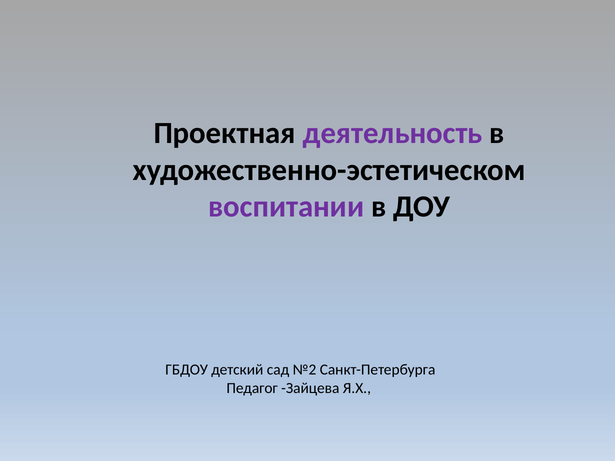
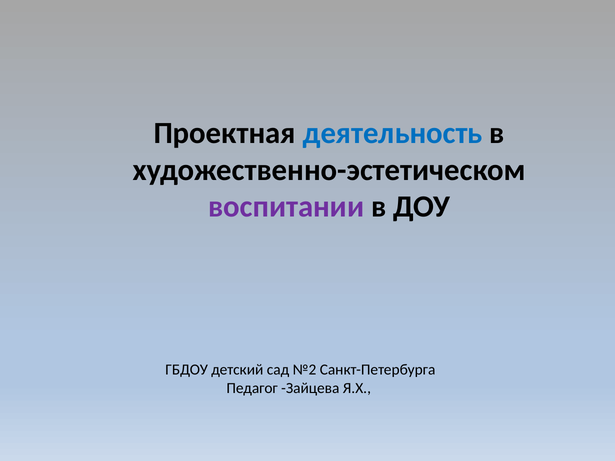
деятельность colour: purple -> blue (393, 133)
